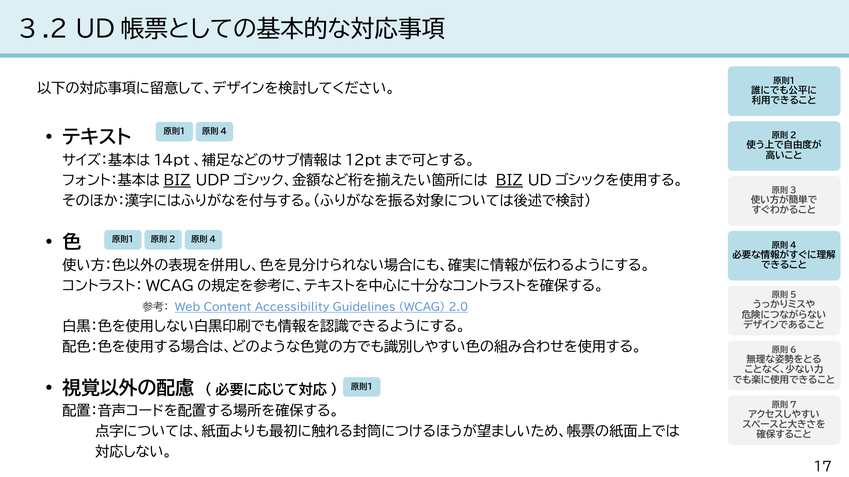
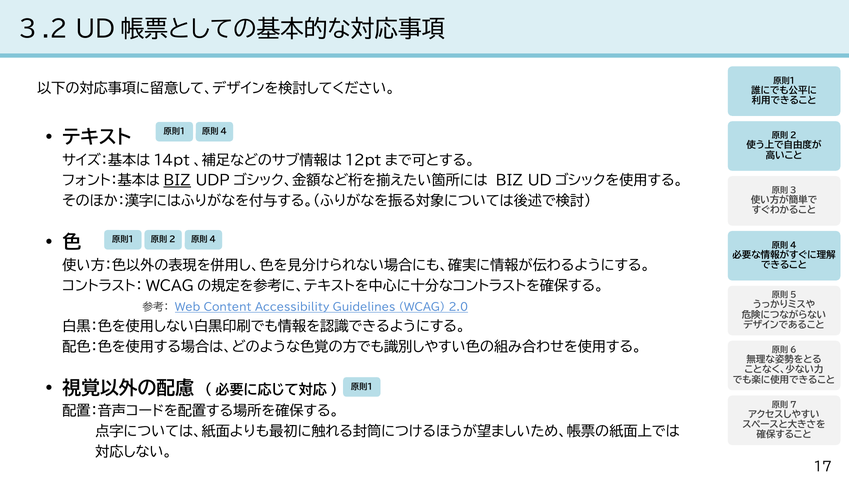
BIZ underline: present -> none (509, 181)
